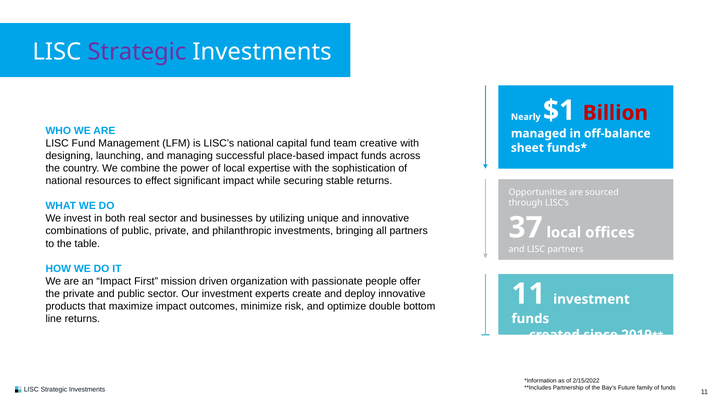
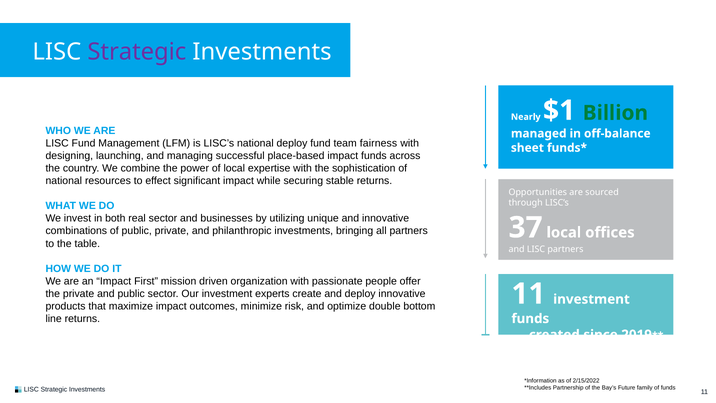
Billion colour: red -> green (615, 113)
national capital: capital -> deploy (292, 143)
creative: creative -> fairness (378, 143)
